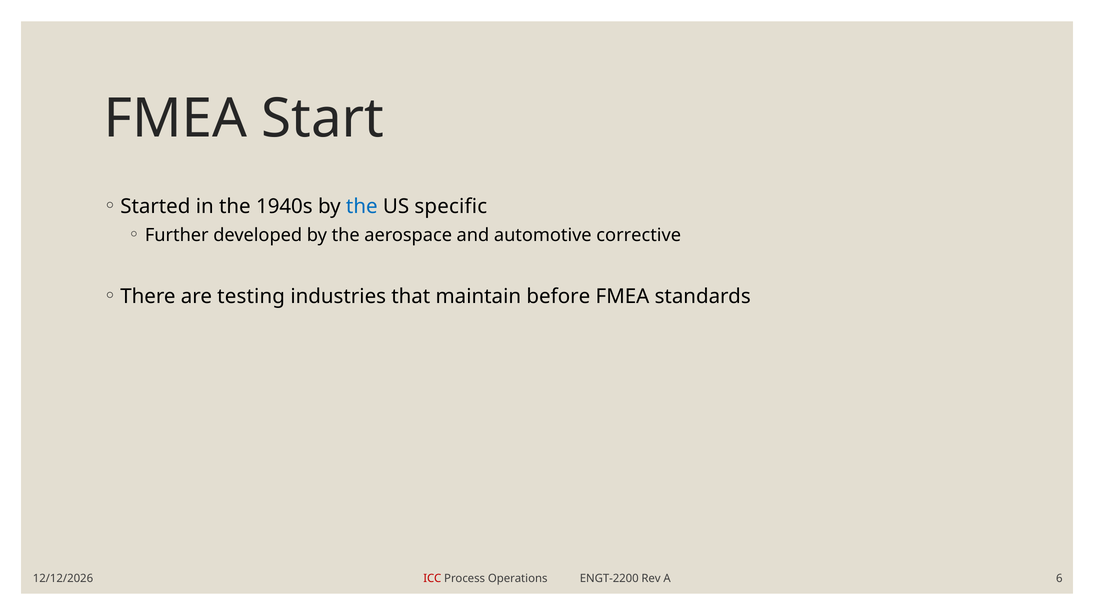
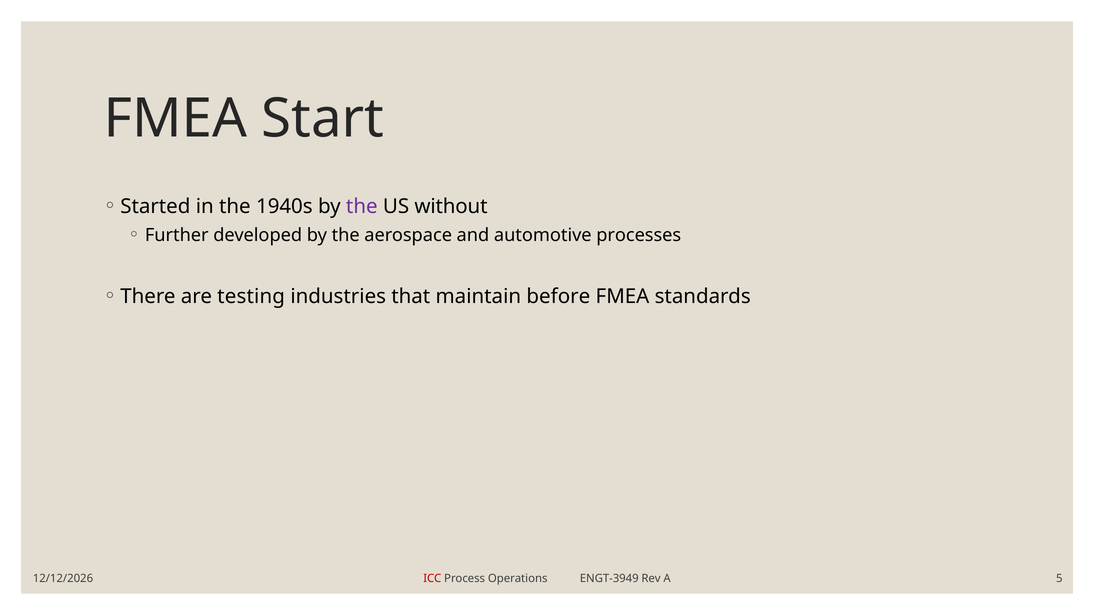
the colour: blue -> purple (362, 207)
specific: specific -> without (451, 207)
corrective: corrective -> processes (639, 235)
ENGT-2200: ENGT-2200 -> ENGT-3949 (609, 579)
6: 6 -> 5 (1059, 579)
